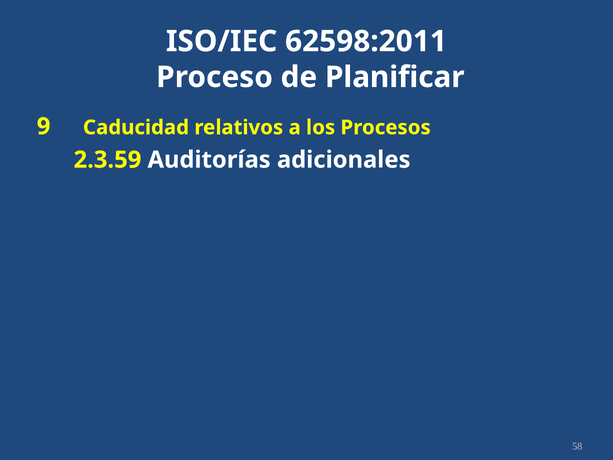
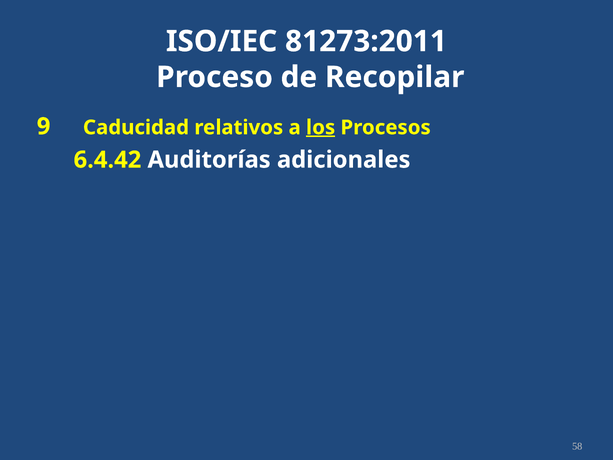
62598:2011: 62598:2011 -> 81273:2011 (366, 41)
Planificar: Planificar -> Recopilar (395, 77)
los underline: none -> present (321, 127)
2.3.59: 2.3.59 -> 6.4.42 (107, 160)
